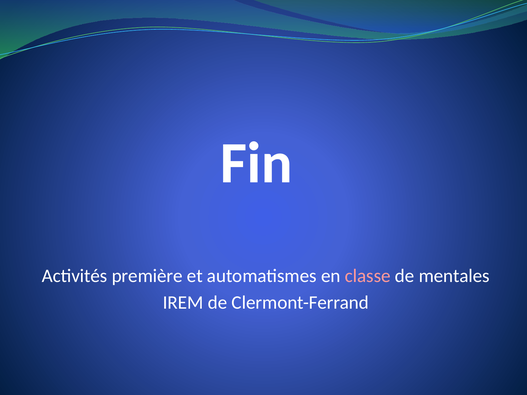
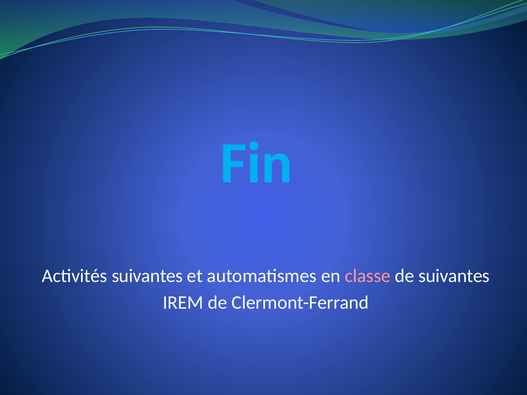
Fin colour: white -> light blue (256, 163)
Activités première: première -> suivantes (147, 276)
de mentales: mentales -> suivantes (454, 276)
